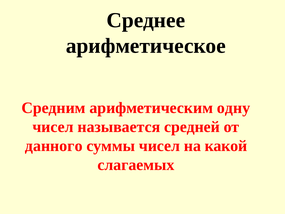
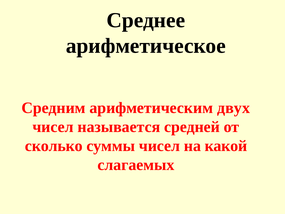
одну: одну -> двух (233, 108)
данного: данного -> сколько (54, 146)
